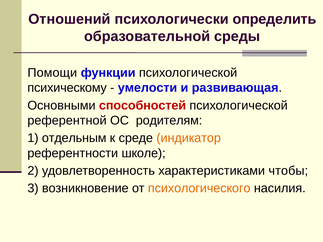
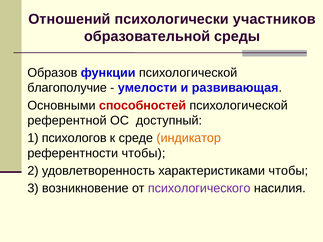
определить: определить -> участников (274, 19)
Помощи: Помощи -> Образов (52, 73)
психическому: психическому -> благополучие (67, 88)
родителям: родителям -> доступный (169, 121)
отдельным: отдельным -> психологов (74, 138)
референтности школе: школе -> чтобы (143, 153)
психологического colour: orange -> purple (199, 189)
